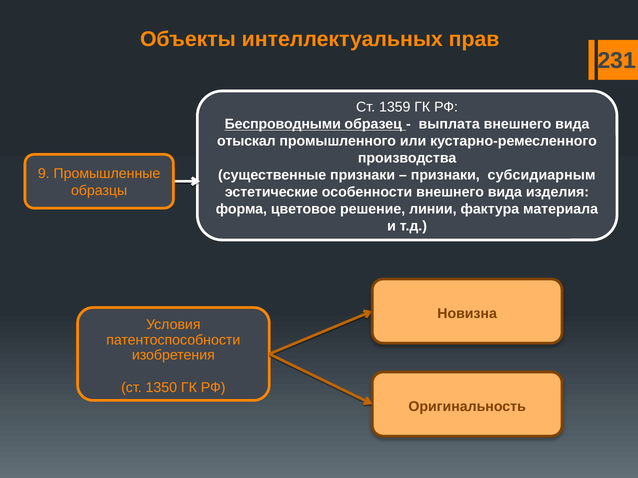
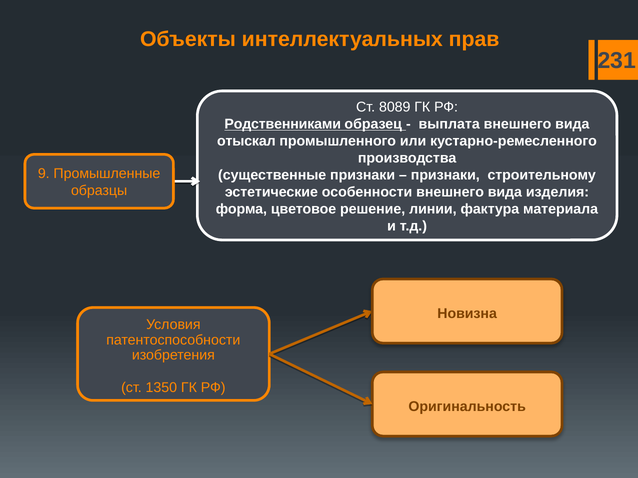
1359: 1359 -> 8089 (395, 107)
Беспроводными: Беспроводными -> Родственниками (283, 124)
субсидиарным: субсидиарным -> строительному (542, 175)
